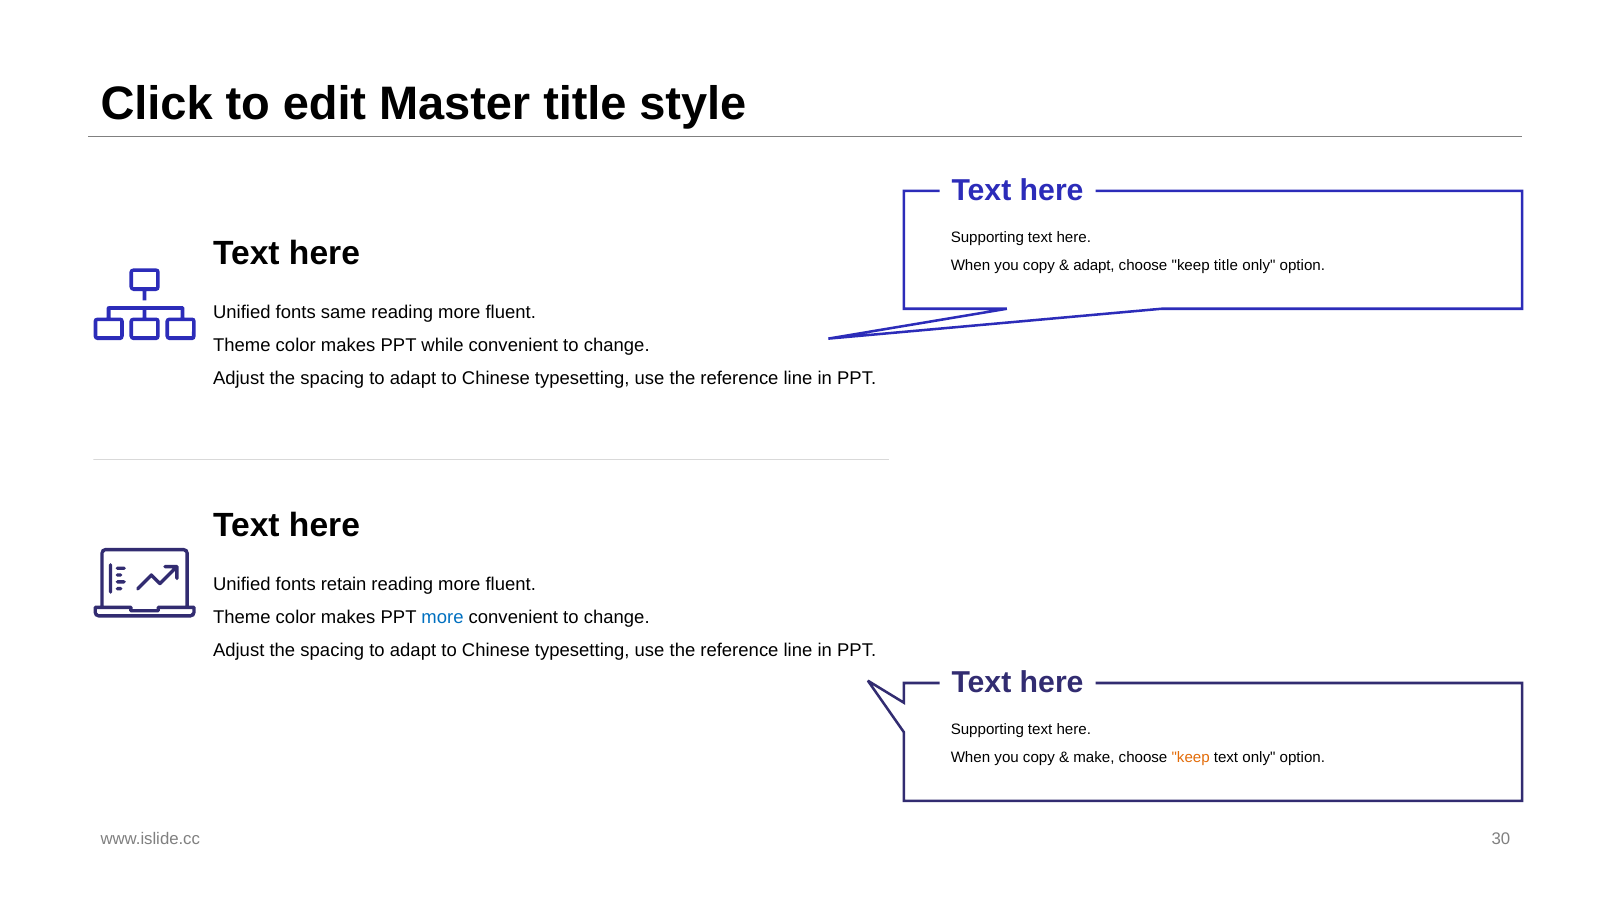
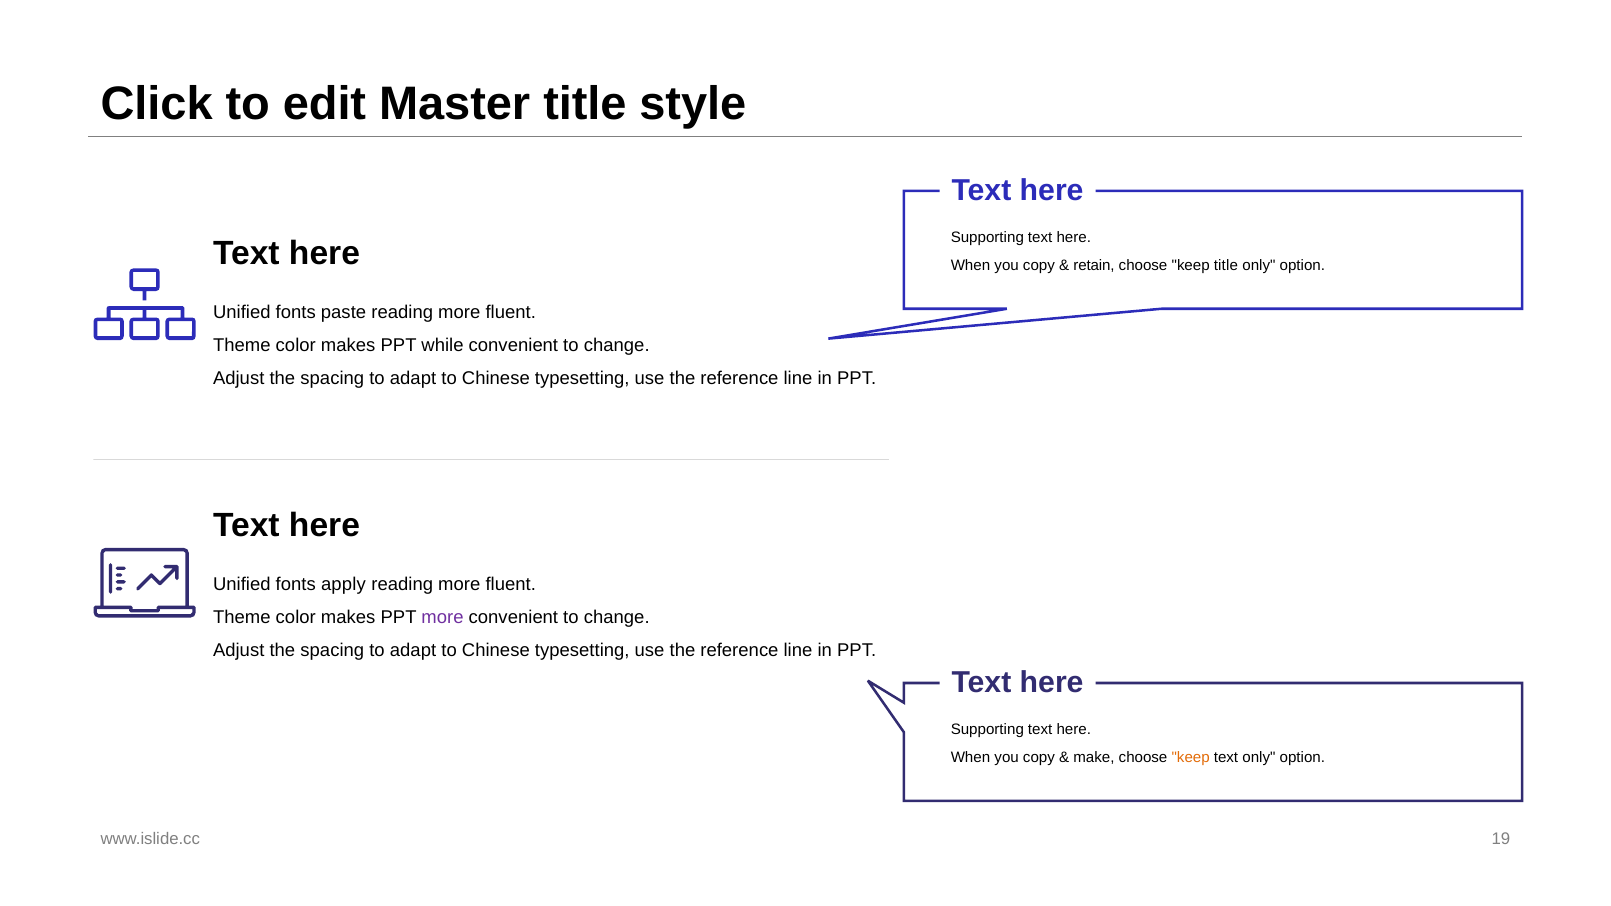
adapt: adapt -> retain (1094, 265)
same: same -> paste (344, 312)
retain: retain -> apply (343, 584)
more colour: blue -> purple (443, 618)
30: 30 -> 19 (1501, 839)
